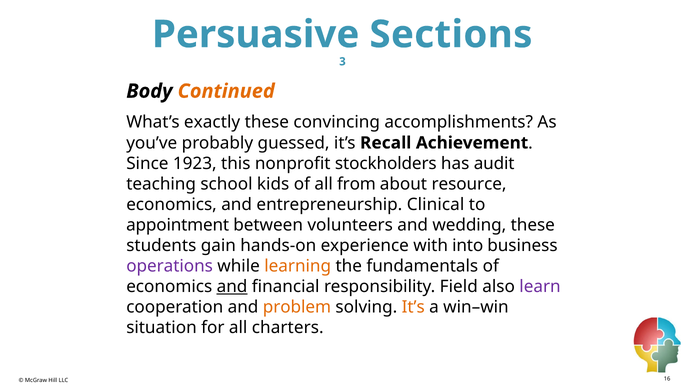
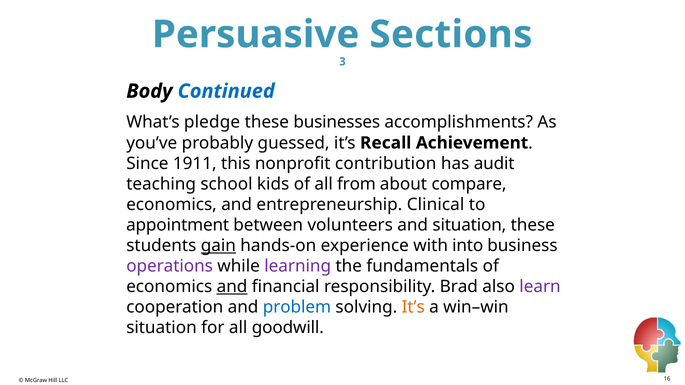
Continued colour: orange -> blue (226, 91)
exactly: exactly -> pledge (212, 122)
convincing: convincing -> businesses (337, 122)
1923: 1923 -> 1911 (195, 164)
stockholders: stockholders -> contribution (386, 164)
resource: resource -> compare (469, 184)
and wedding: wedding -> situation (469, 225)
gain underline: none -> present (218, 246)
learning colour: orange -> purple (298, 266)
Field: Field -> Brad (459, 287)
problem colour: orange -> blue (297, 307)
charters: charters -> goodwill (288, 328)
